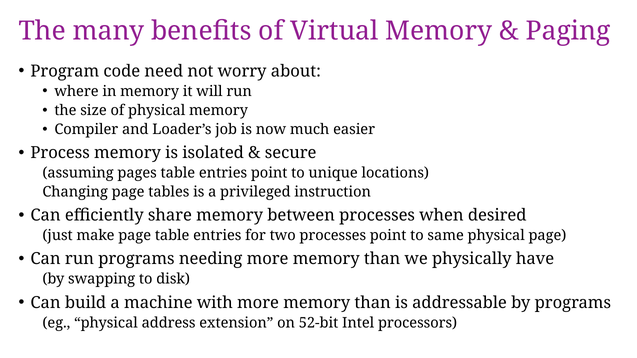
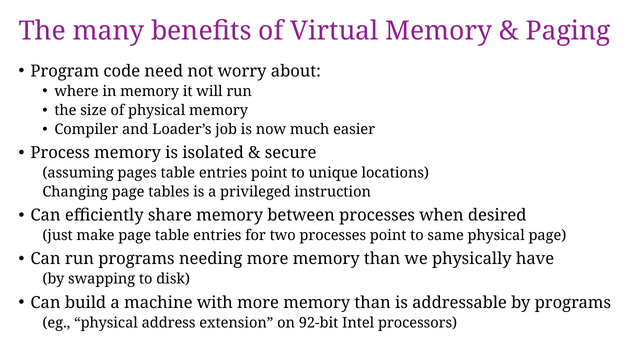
52-bit: 52-bit -> 92-bit (319, 323)
